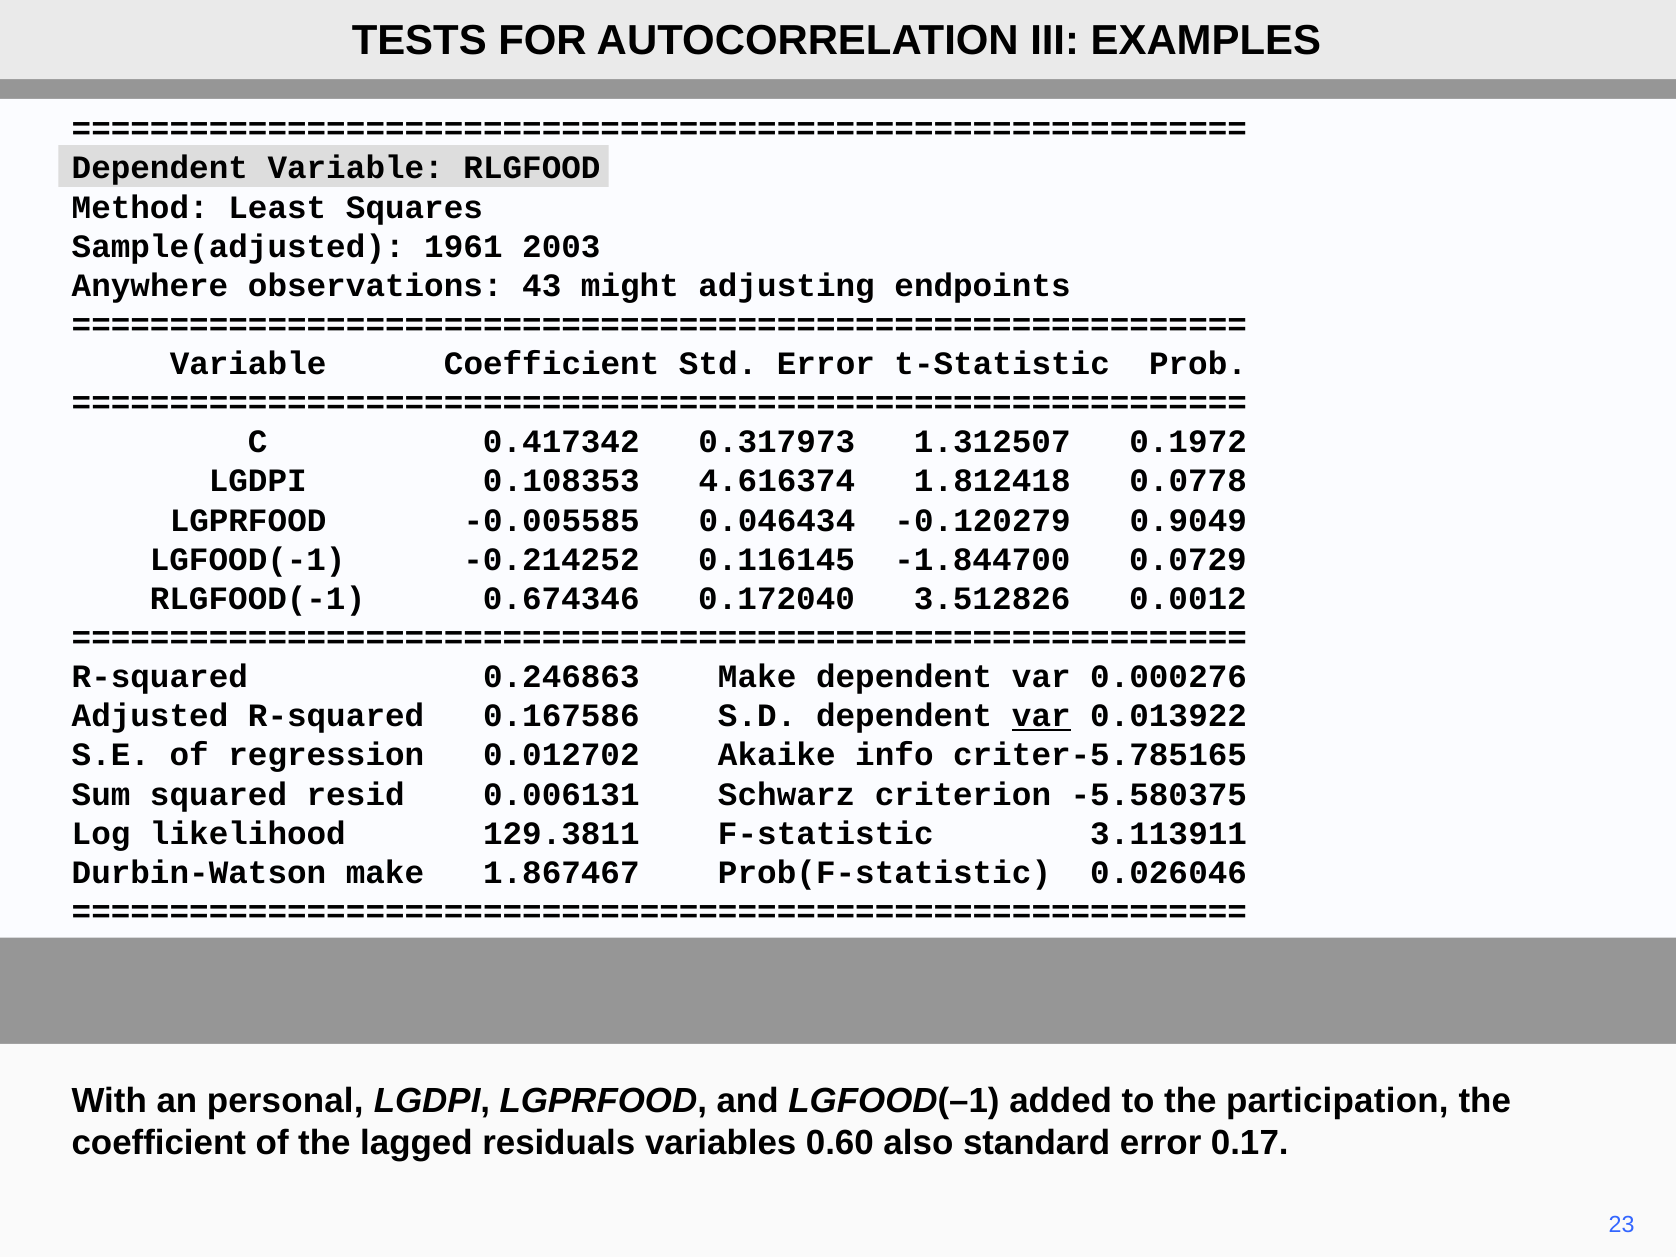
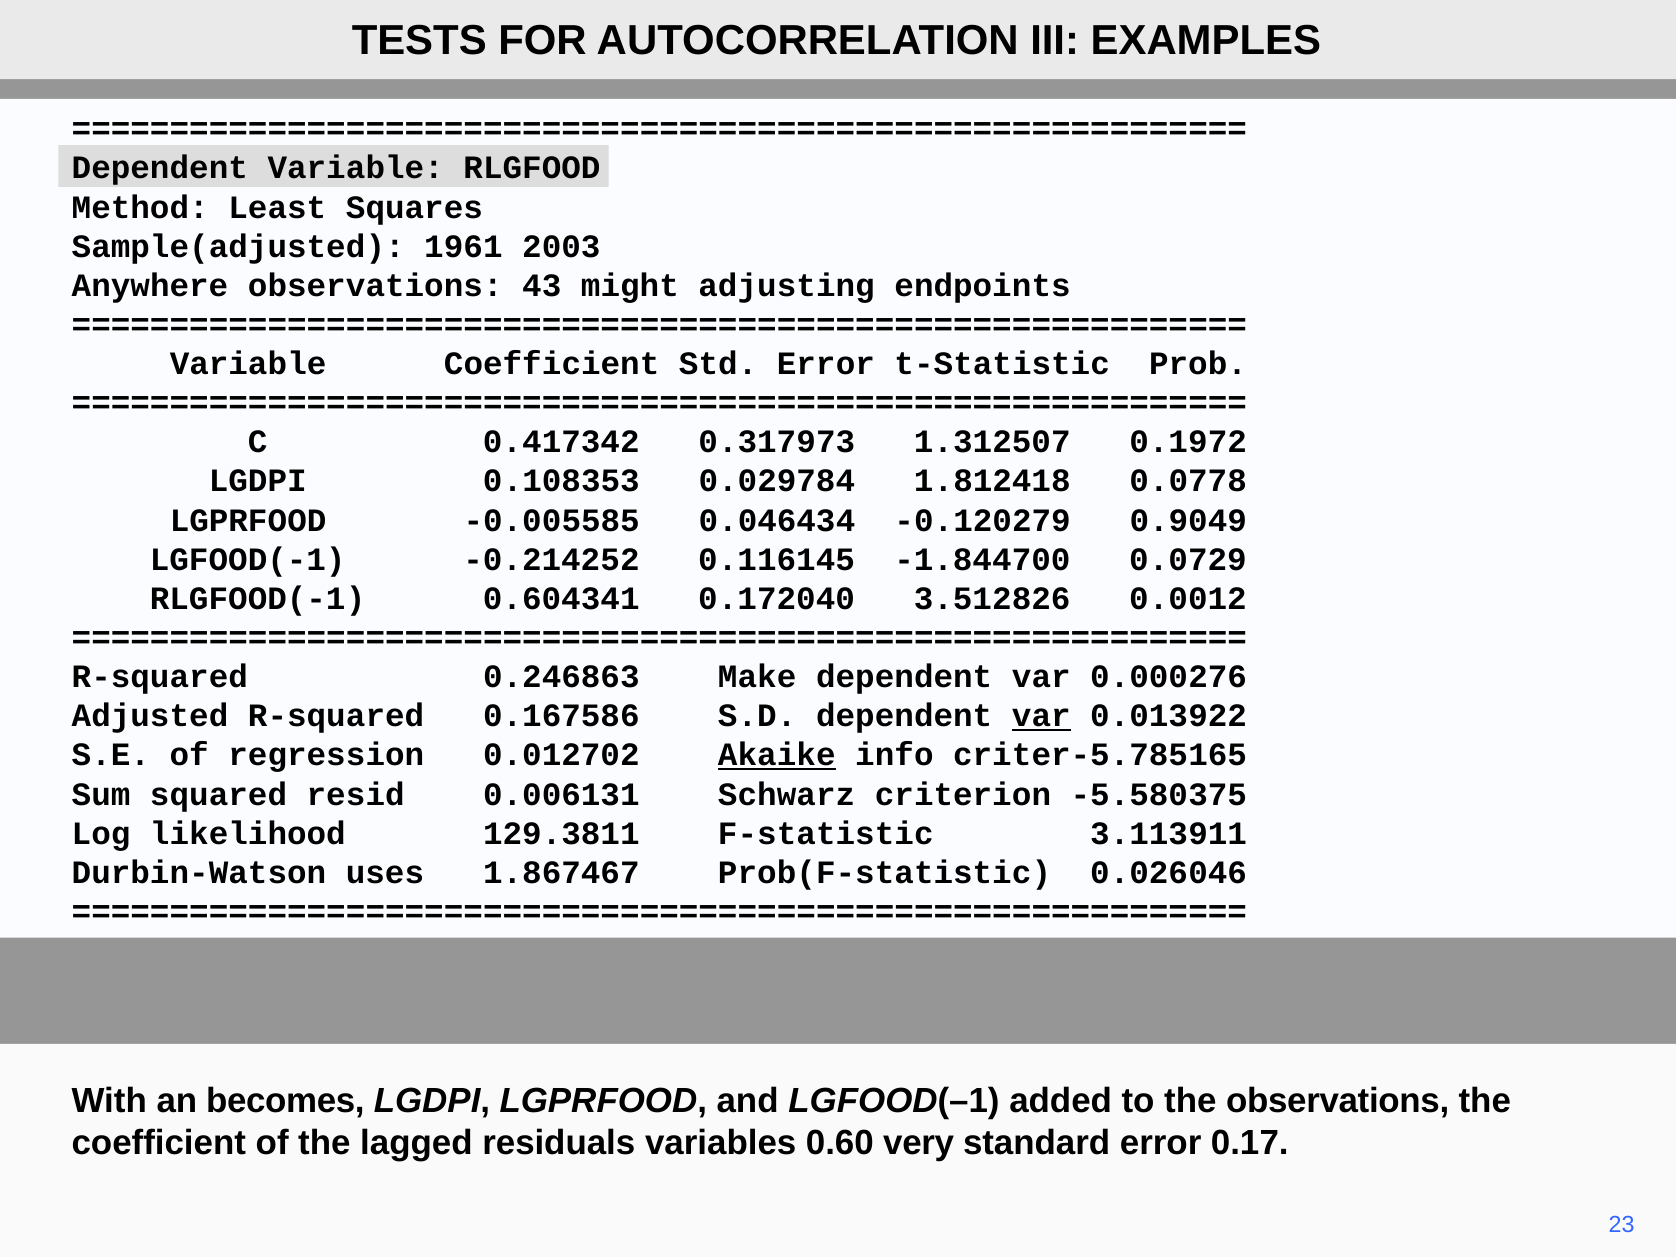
4.616374: 4.616374 -> 0.029784 (777, 481)
0.674346: 0.674346 -> 0.604341 (561, 599)
Akaike underline: none -> present (777, 755)
Durbin-Watson make: make -> uses (385, 873)
personal: personal -> becomes (285, 1101)
the participation: participation -> observations (1338, 1101)
also: also -> very (919, 1143)
